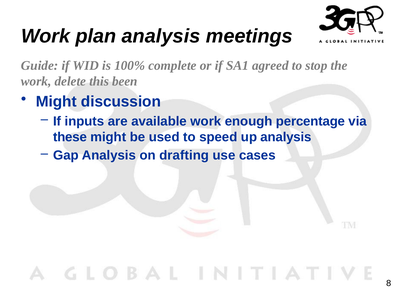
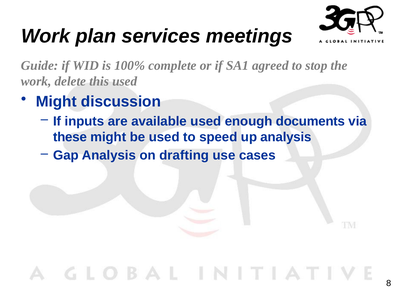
plan analysis: analysis -> services (161, 36)
this been: been -> used (125, 81)
available work: work -> used (206, 121)
percentage: percentage -> documents (310, 121)
